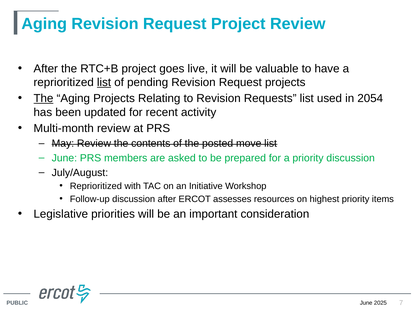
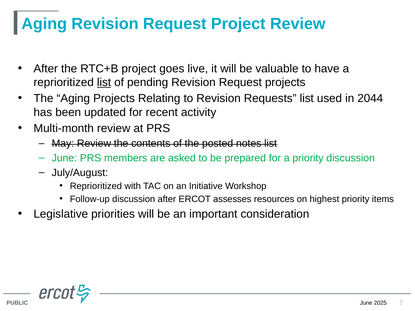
The underline: present -> none (43, 99)
2054: 2054 -> 2044 (370, 99)
move: move -> notes (249, 144)
